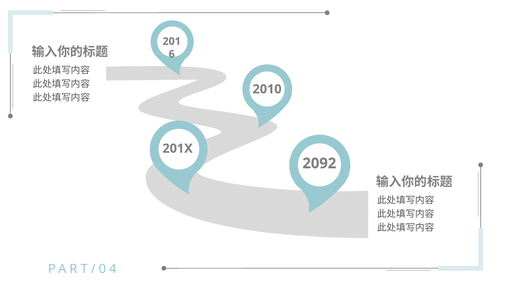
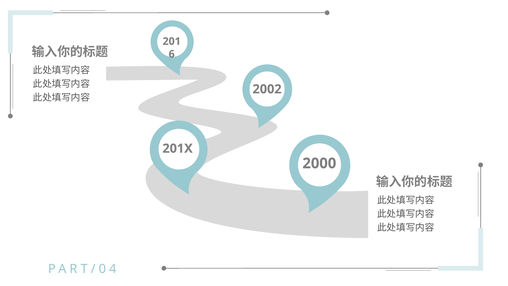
2010: 2010 -> 2002 (267, 89)
2092: 2092 -> 2000 (319, 163)
